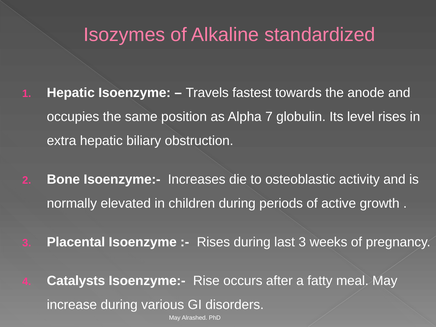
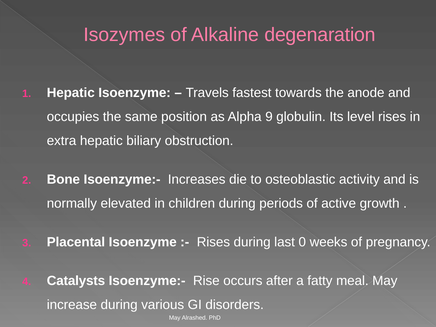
standardized: standardized -> degenaration (320, 35)
7: 7 -> 9 (269, 117)
last 3: 3 -> 0 (302, 242)
